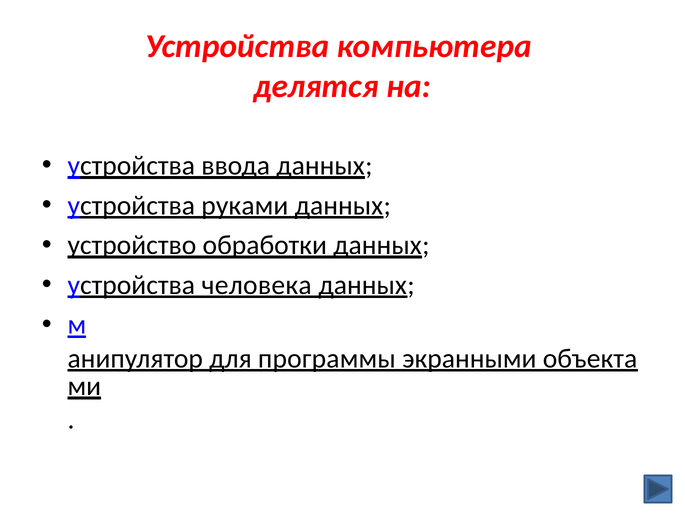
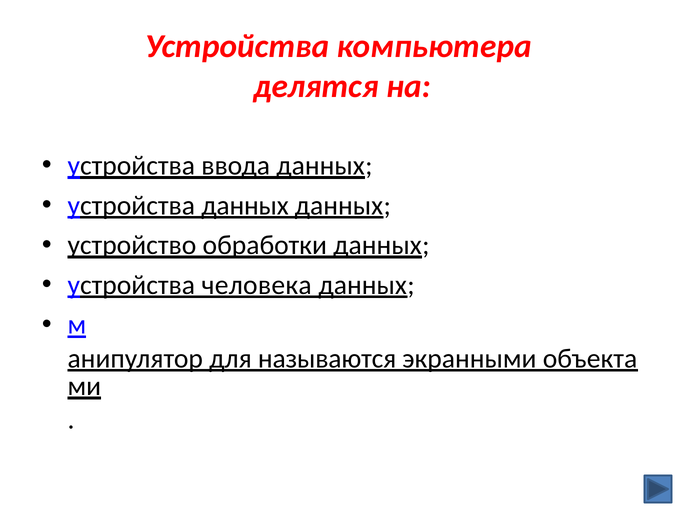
устройства руками: руками -> данных (245, 205)
программы: программы -> называются (327, 358)
